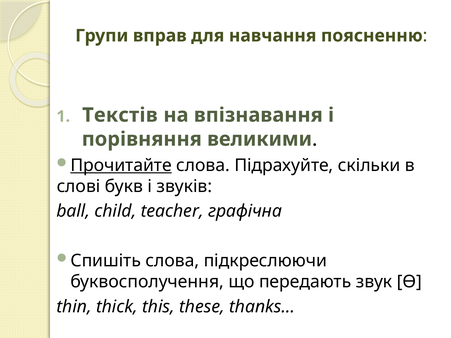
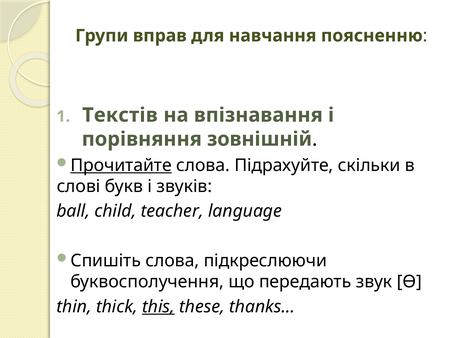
великими: великими -> зовнішній (260, 139)
графічна: графічна -> language (245, 211)
this underline: none -> present (158, 307)
